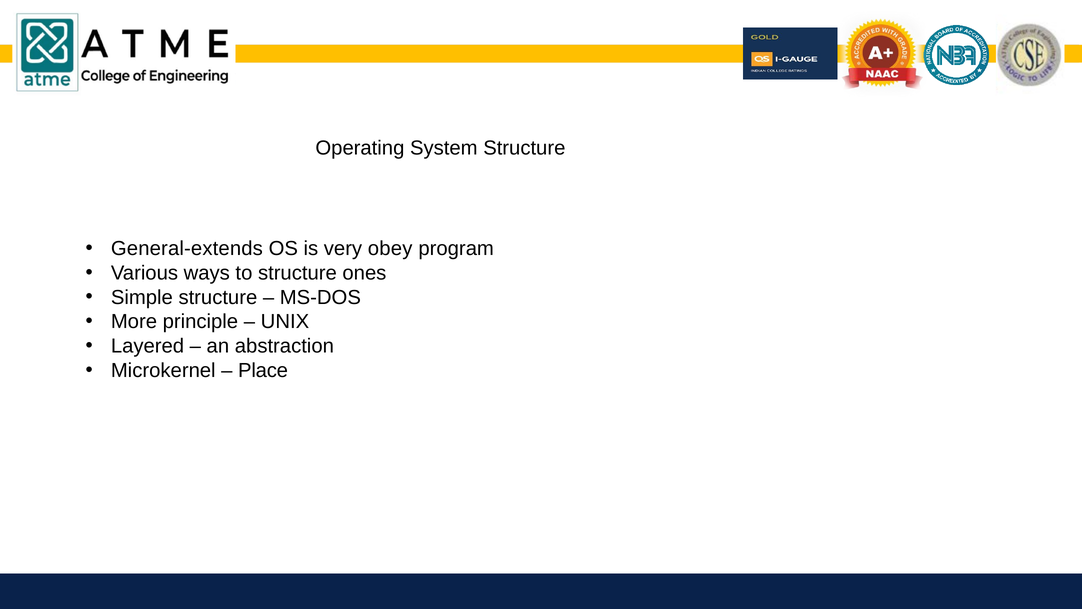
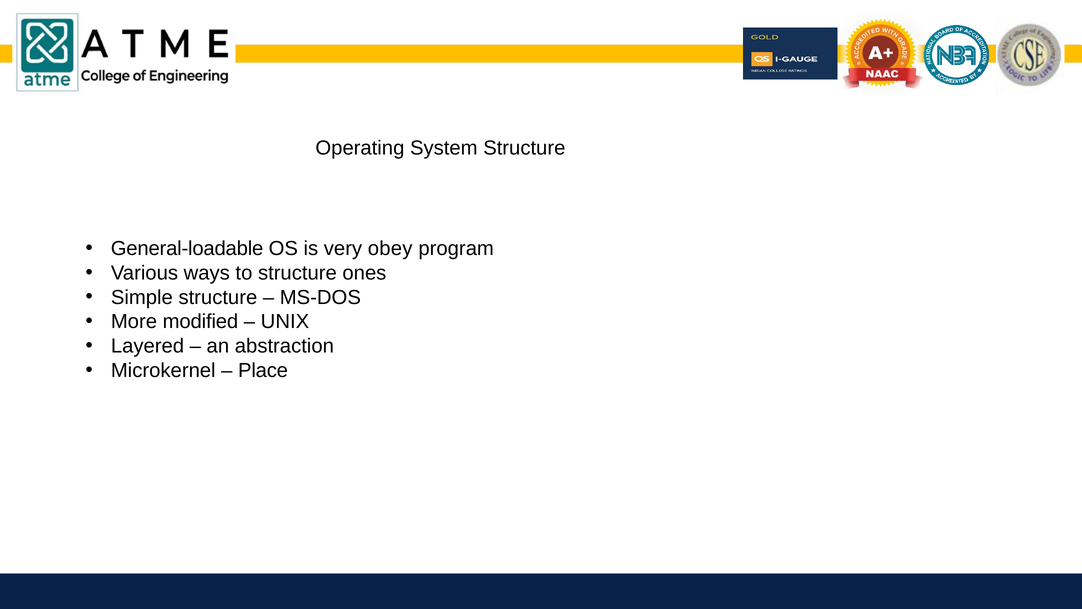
General-extends: General-extends -> General-loadable (187, 248)
principle: principle -> modified (200, 321)
